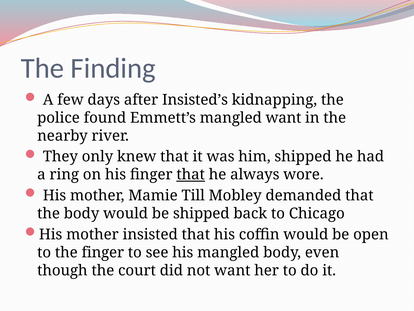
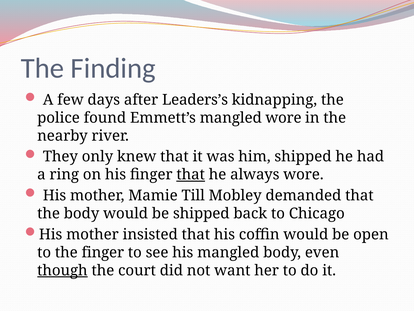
Insisted’s: Insisted’s -> Leaders’s (195, 100)
mangled want: want -> wore (283, 118)
though underline: none -> present (62, 270)
